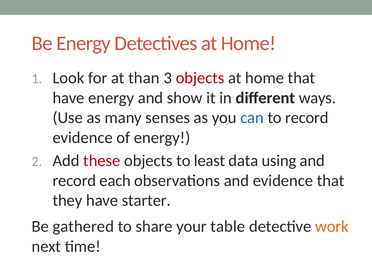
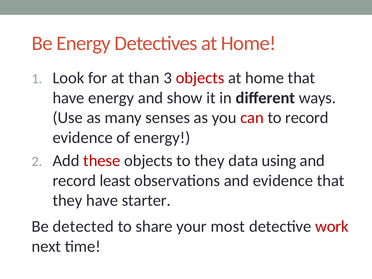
can colour: blue -> red (252, 118)
to least: least -> they (209, 161)
each: each -> least (115, 181)
gathered: gathered -> detected (83, 226)
table: table -> most (228, 226)
work colour: orange -> red (332, 226)
